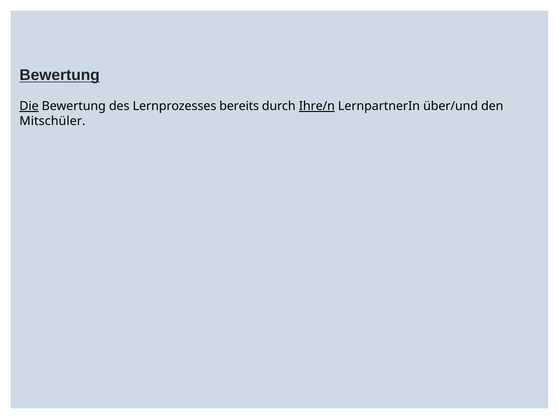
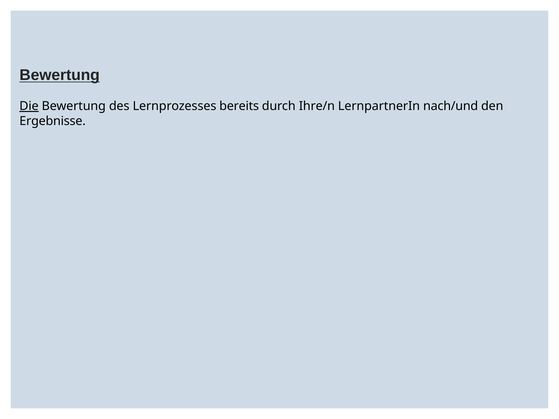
Ihre/n underline: present -> none (317, 106)
über/und: über/und -> nach/und (451, 106)
Mitschüler: Mitschüler -> Ergebnisse (53, 121)
